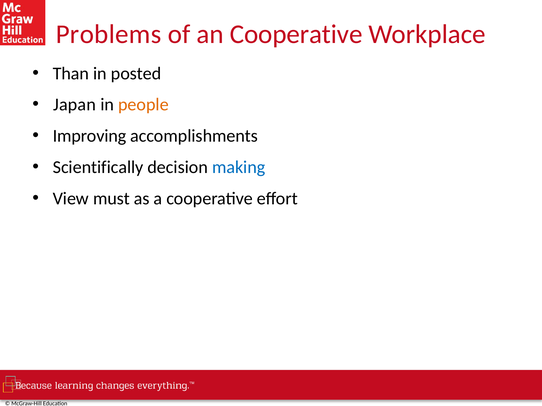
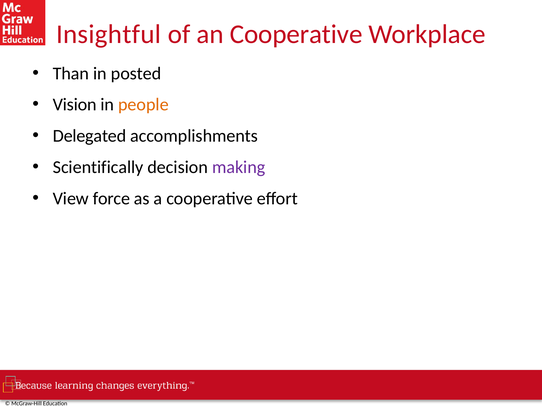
Problems: Problems -> Insightful (109, 34)
Japan: Japan -> Vision (75, 105)
Improving: Improving -> Delegated (90, 136)
making colour: blue -> purple (239, 167)
must: must -> force (111, 199)
